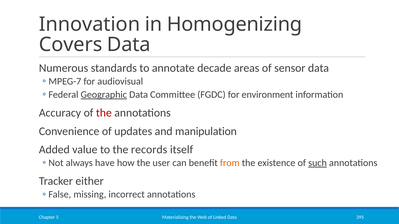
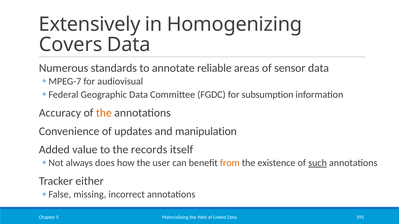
Innovation: Innovation -> Extensively (90, 24)
decade: decade -> reliable (214, 68)
Geographic underline: present -> none (104, 95)
environment: environment -> subsumption (268, 95)
the colour: red -> orange (104, 113)
have: have -> does (105, 163)
